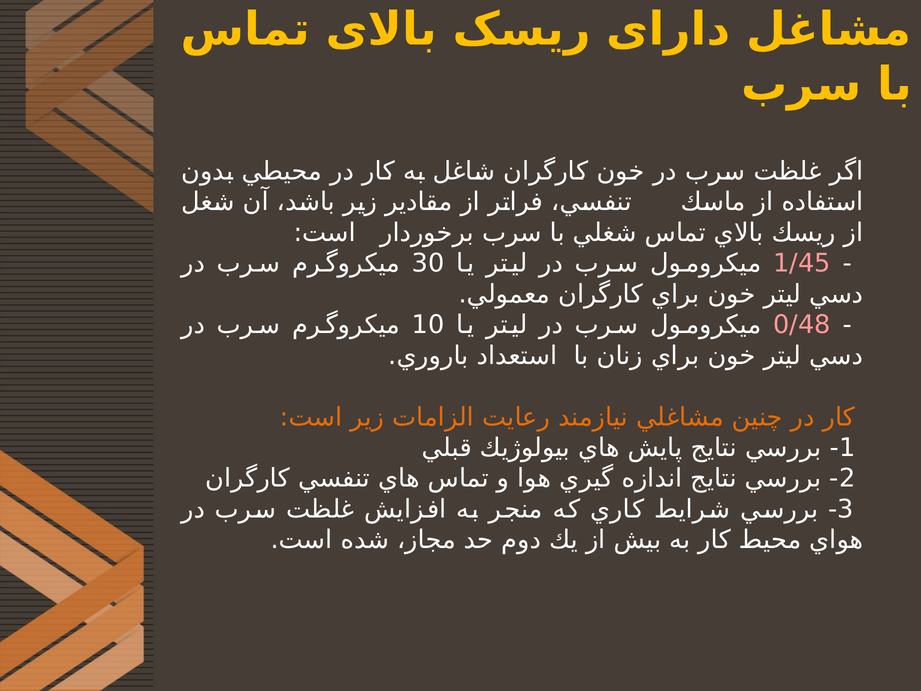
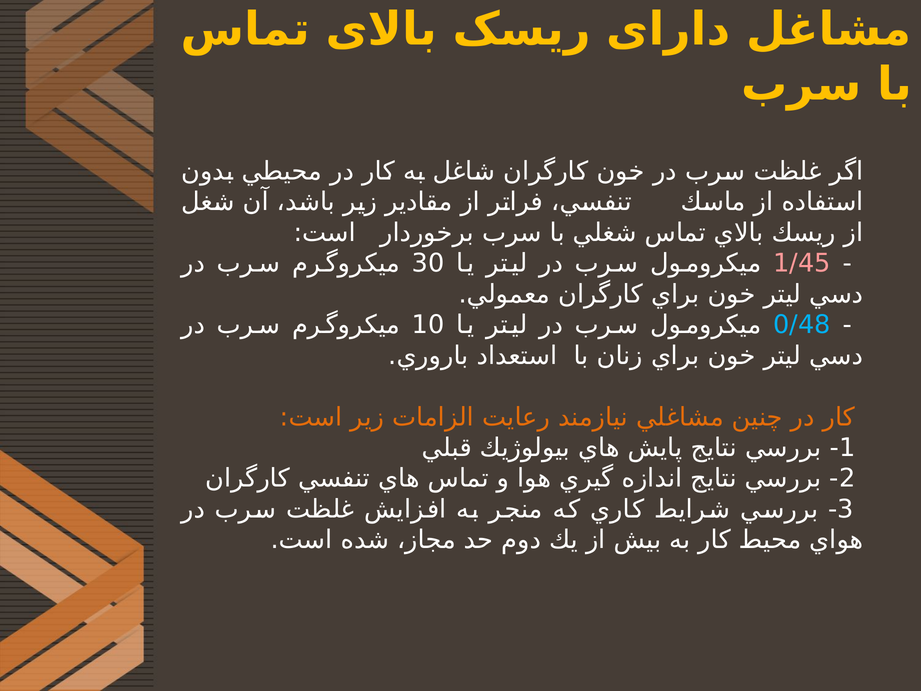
0/48 colour: pink -> light blue (802, 325)
